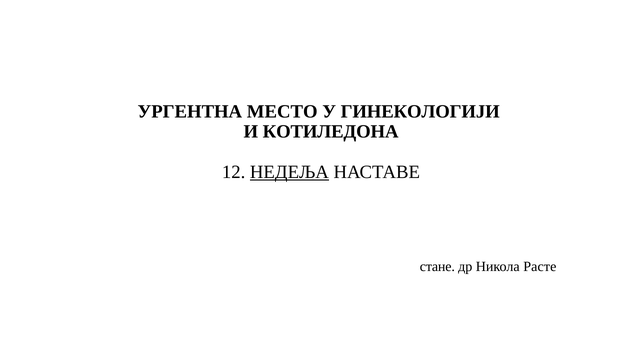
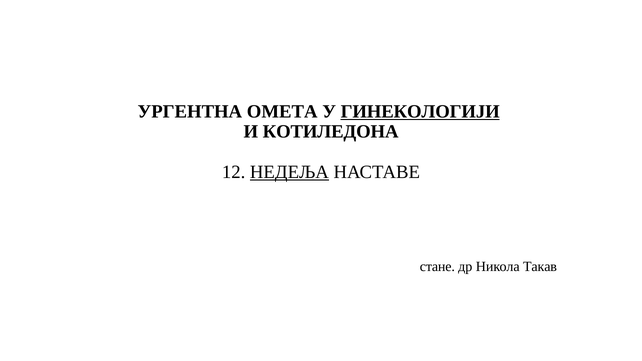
МЕСТО: МЕСТО -> ОМЕТА (282, 112)
ГИНЕКОЛОГИЈИ underline: none -> present (420, 112)
Расте: Расте -> Такав (540, 267)
